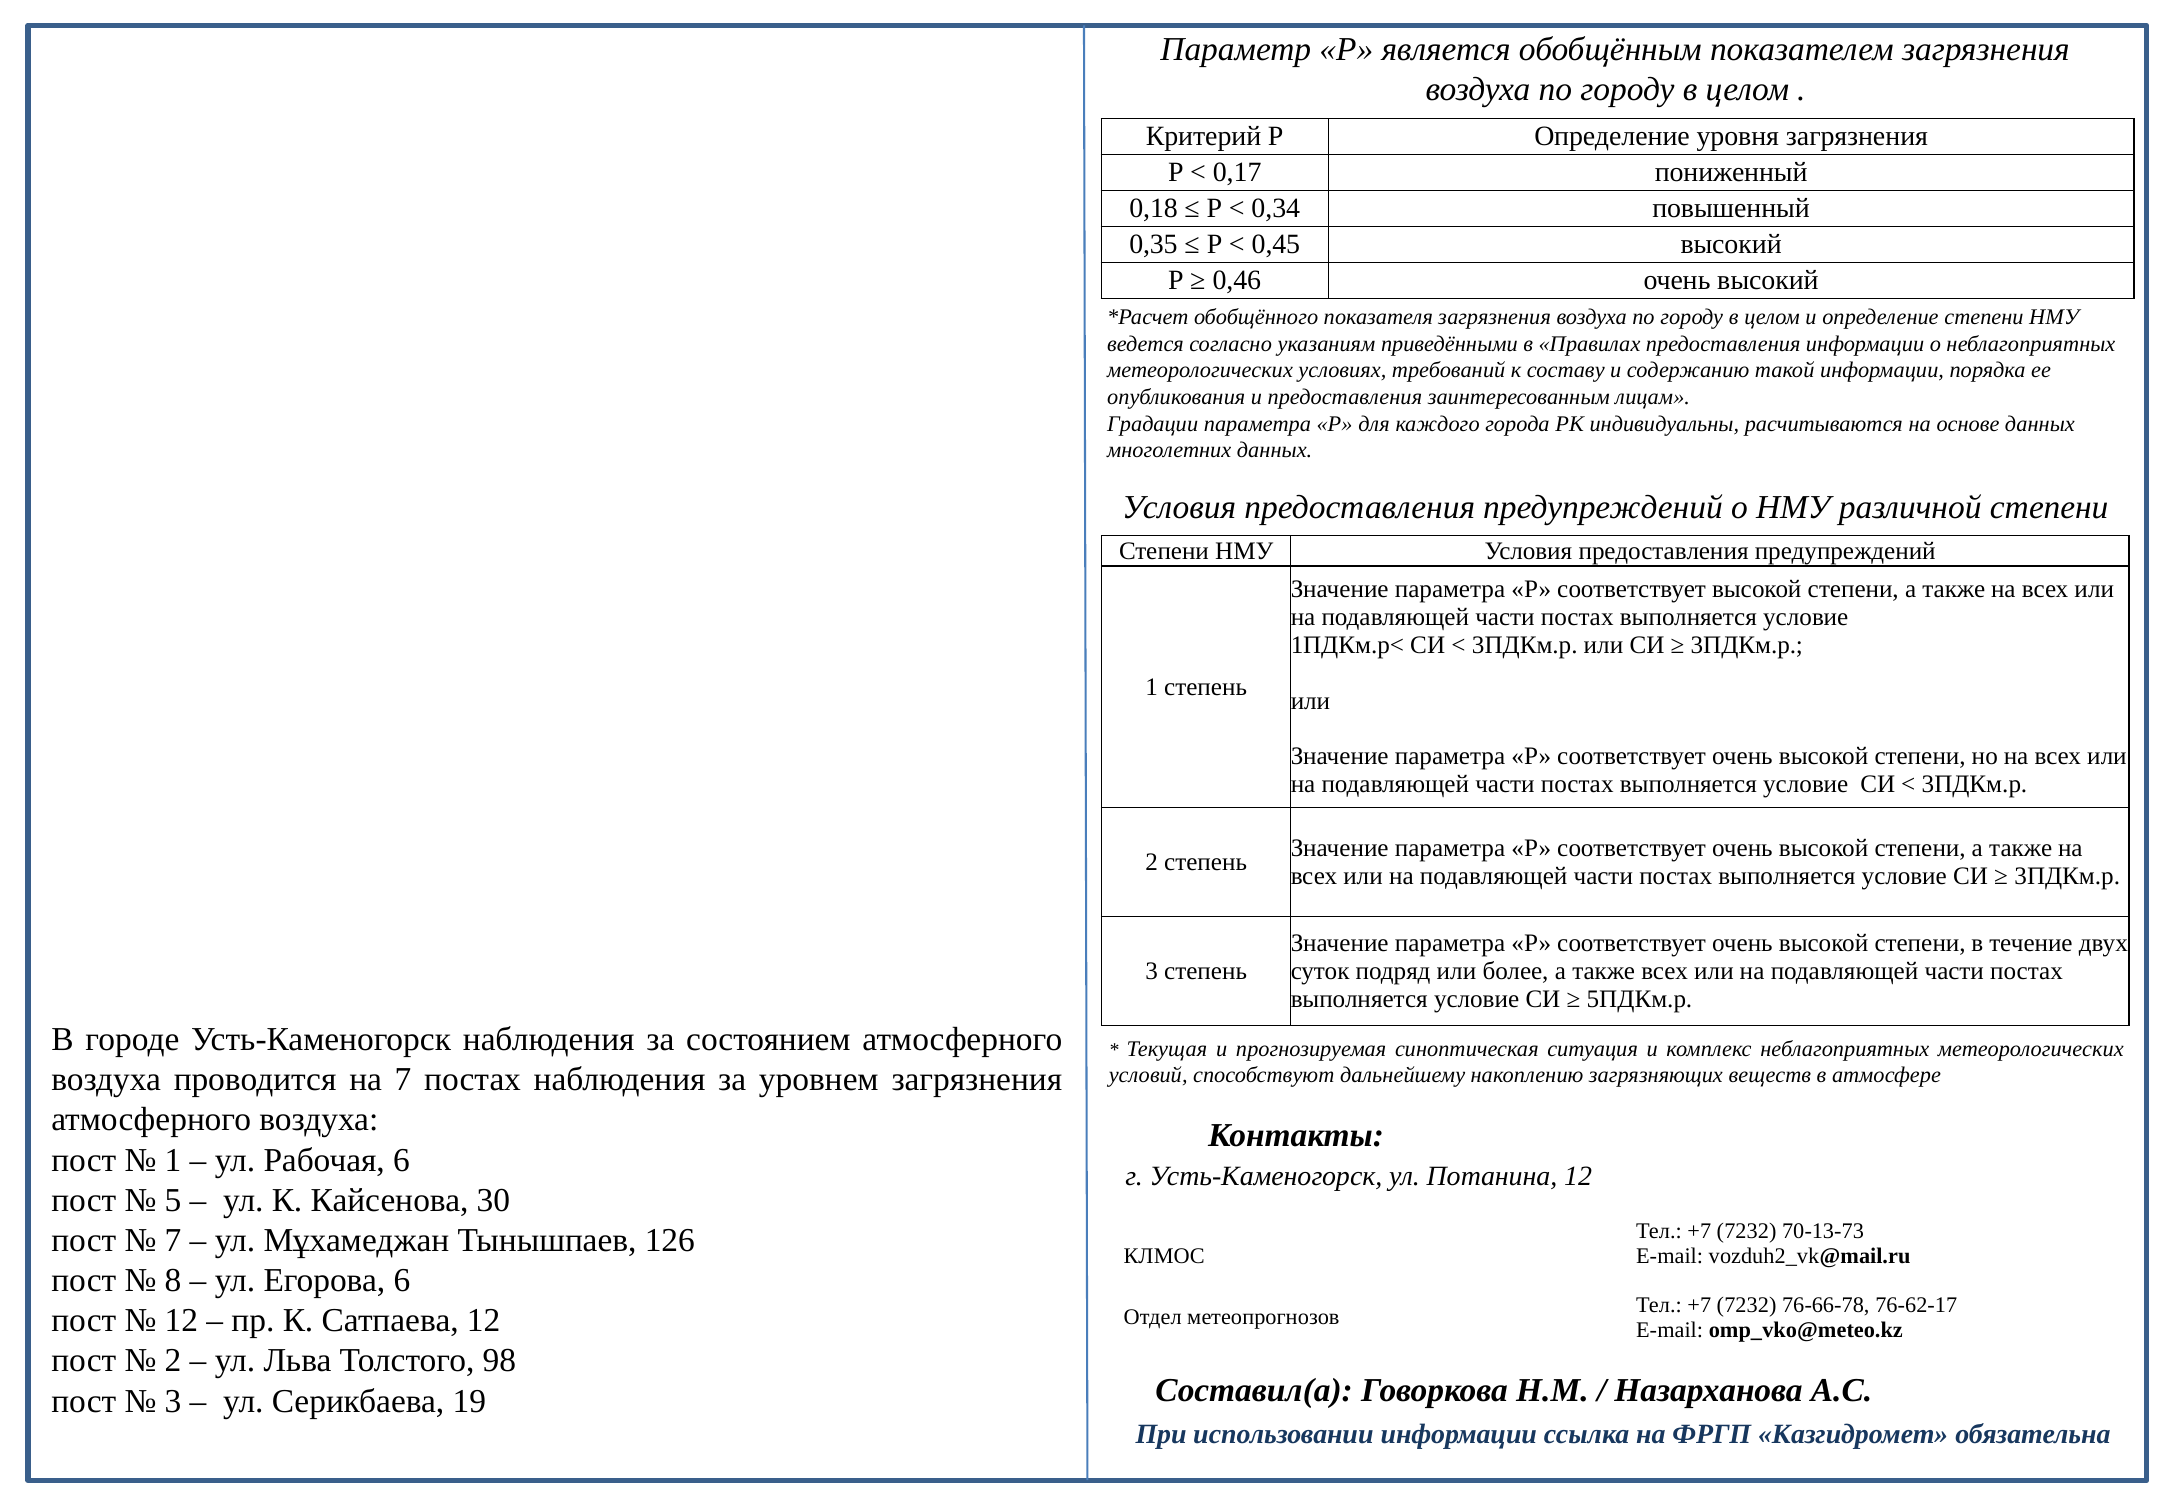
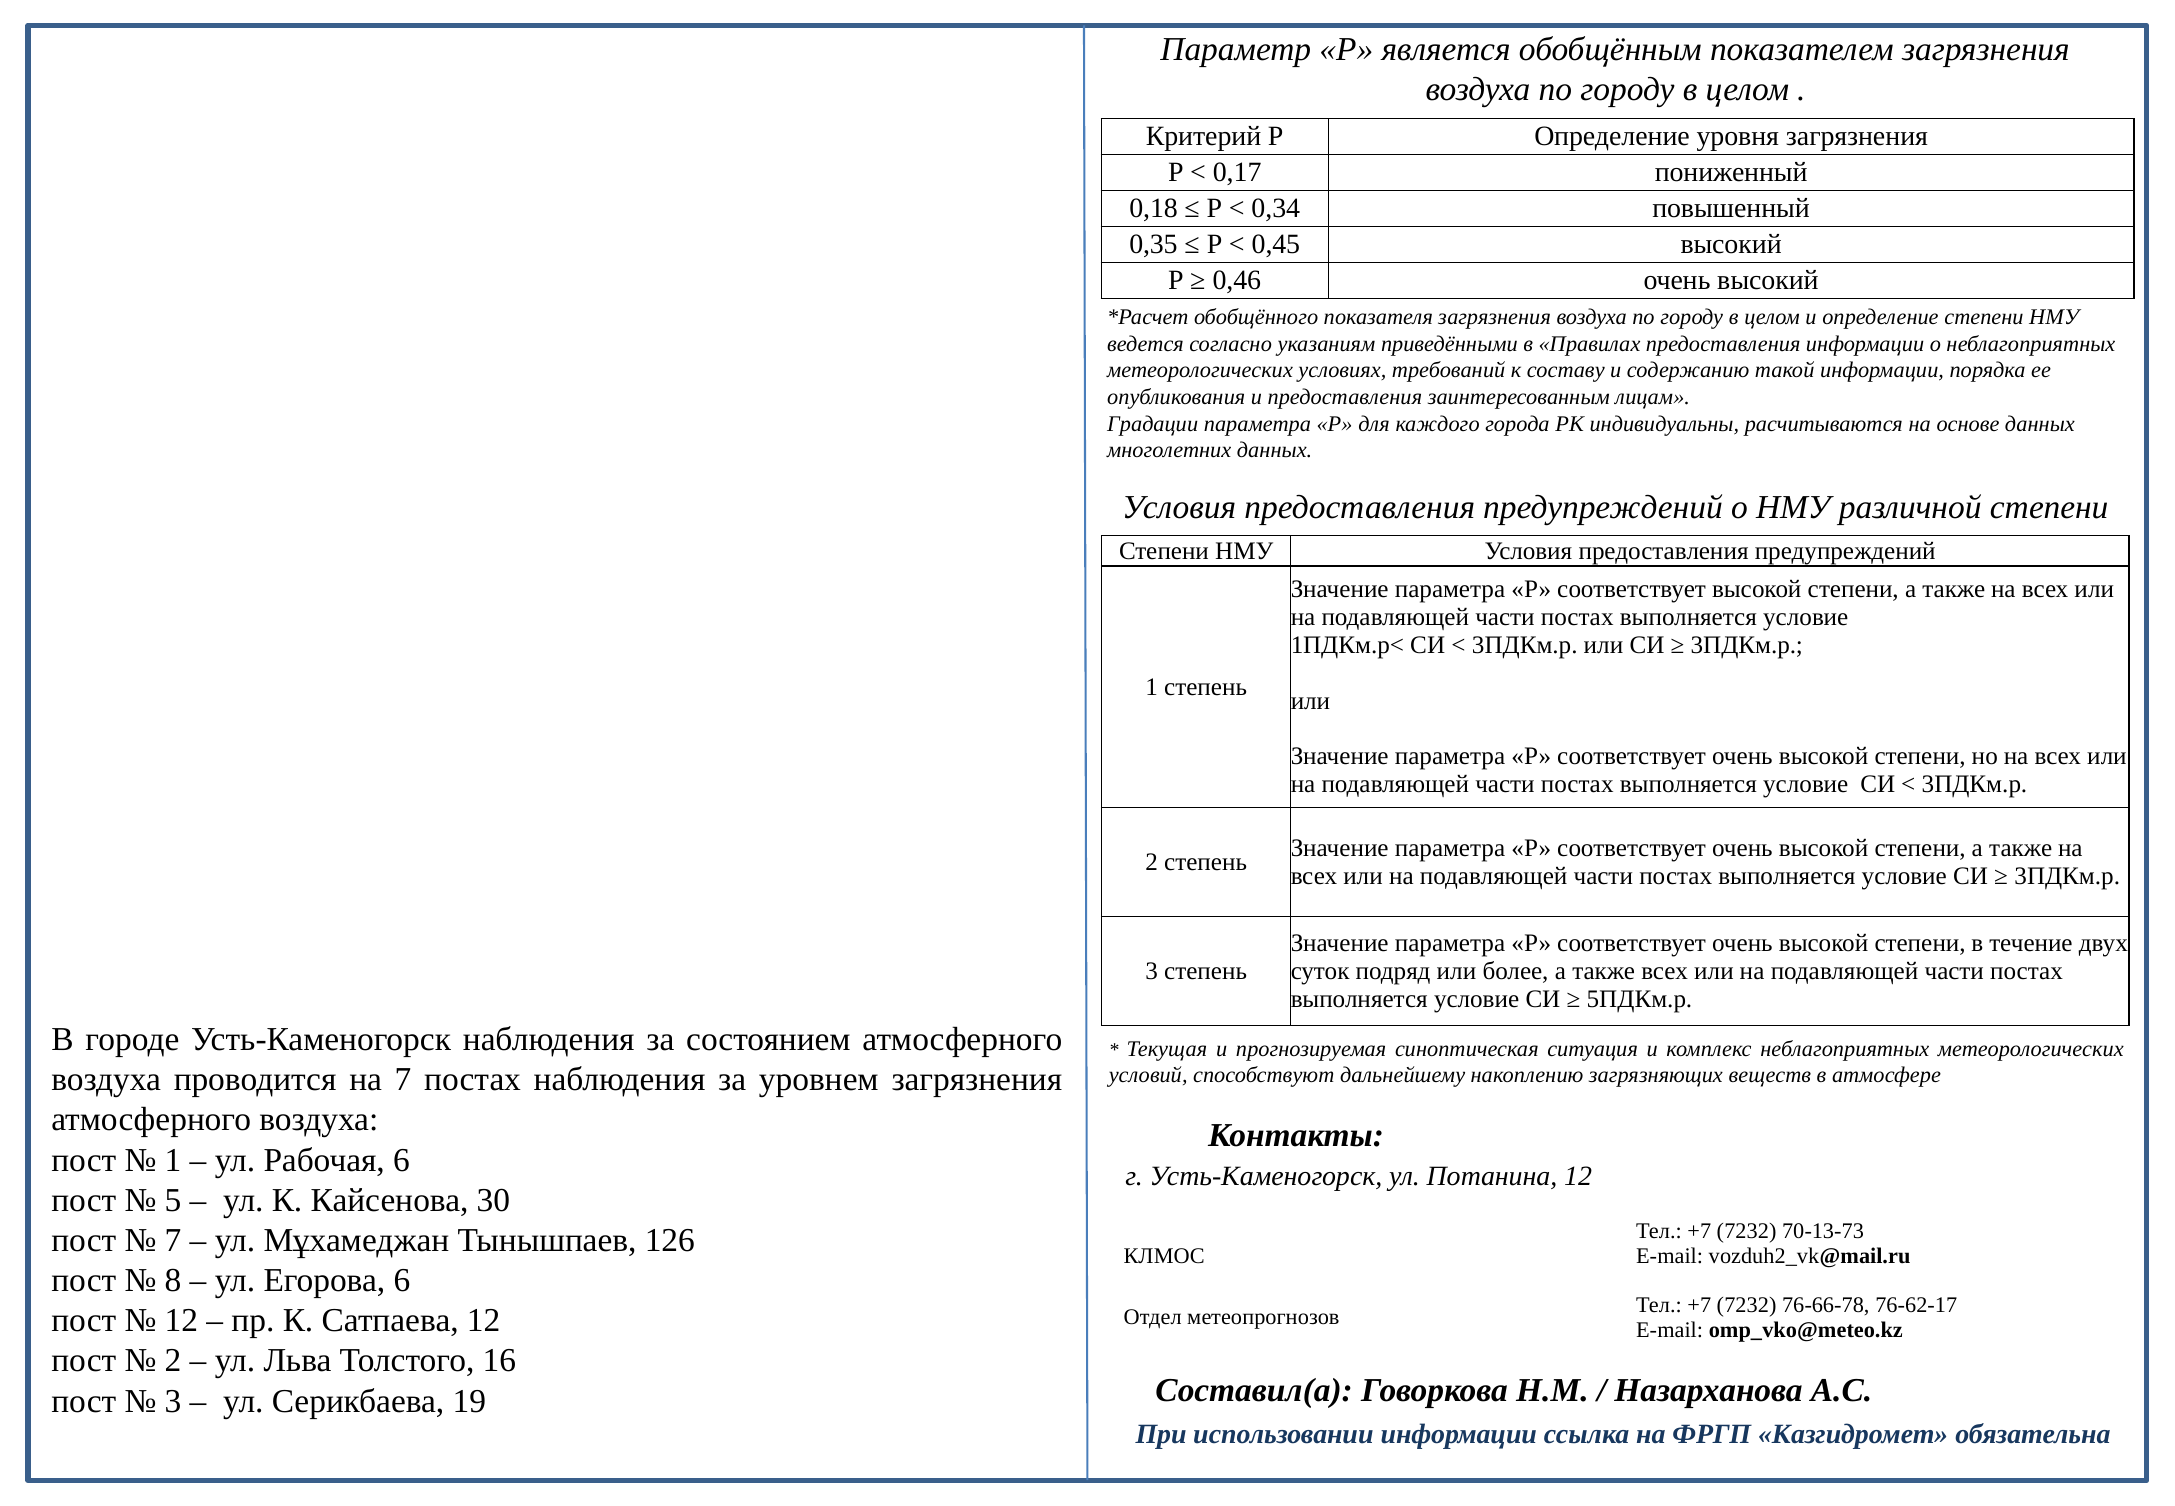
98: 98 -> 16 (499, 1361)
